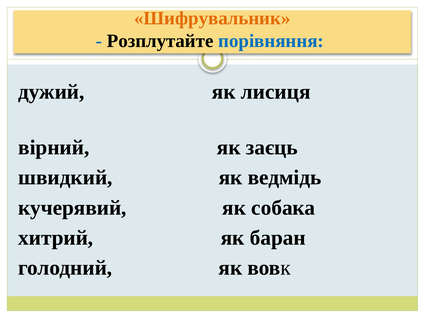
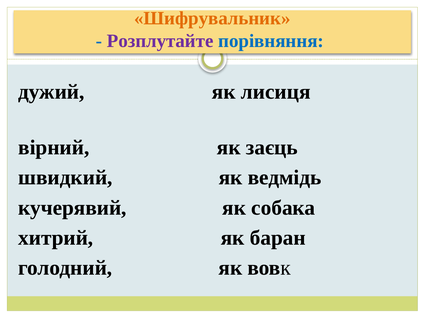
Розплутайте colour: black -> purple (160, 41)
